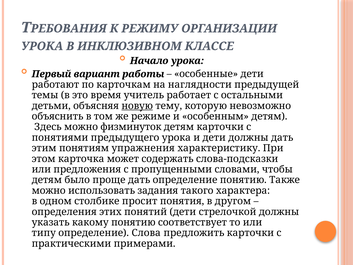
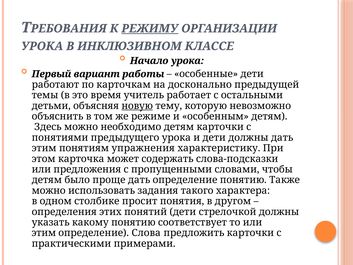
РЕЖИМУ underline: none -> present (150, 29)
наглядности: наглядности -> досконально (200, 85)
физминуток: физминуток -> необходимо (131, 127)
типу: типу -> этим (44, 233)
